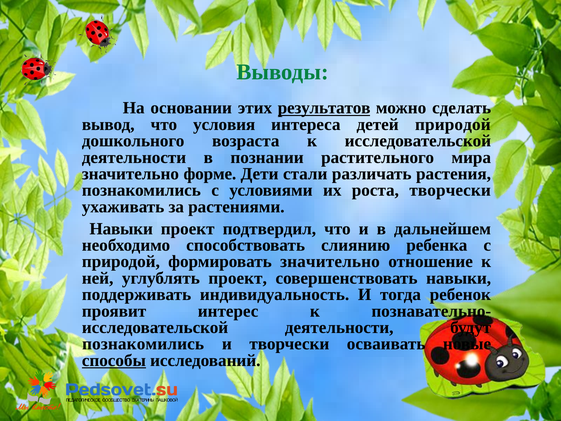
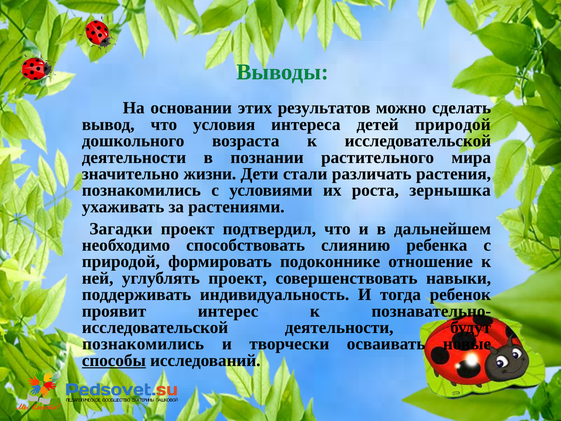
результатов underline: present -> none (324, 108)
форме: форме -> жизни (210, 174)
роста творчески: творчески -> зернышка (450, 190)
Навыки: Навыки -> Загадки (121, 229)
формировать значительно: значительно -> подоконнике (330, 261)
